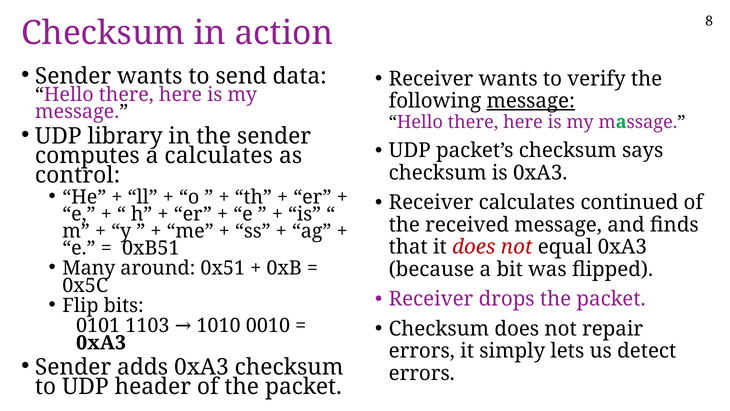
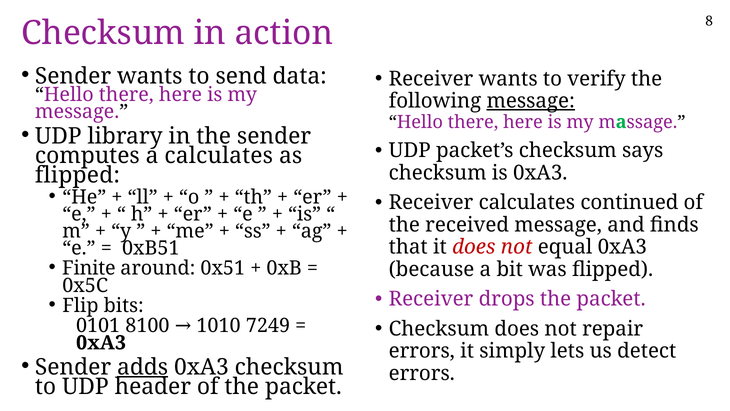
control: control -> flipped (77, 175)
Many: Many -> Finite (89, 268)
1103: 1103 -> 8100 (147, 325)
0010: 0010 -> 7249 (268, 325)
adds underline: none -> present (143, 367)
